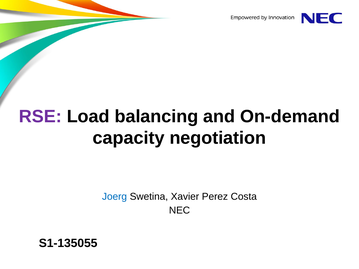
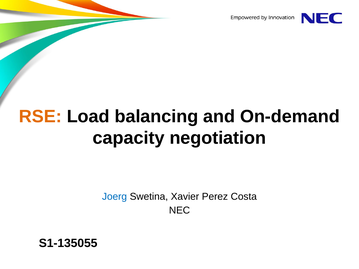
RSE colour: purple -> orange (40, 117)
